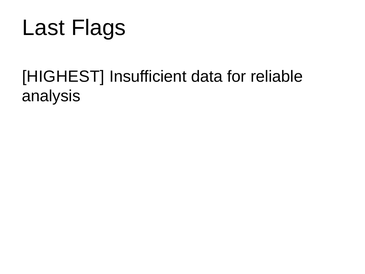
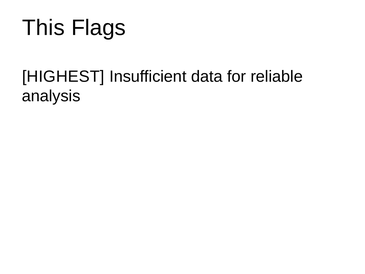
Last: Last -> This (43, 28)
